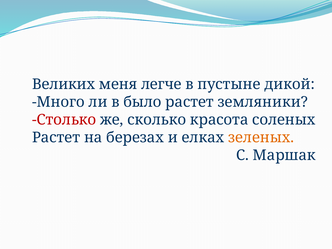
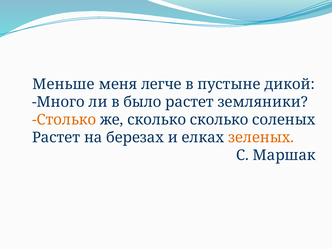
Великих: Великих -> Меньше (63, 84)
Столько colour: red -> orange (64, 120)
сколько красота: красота -> сколько (219, 120)
